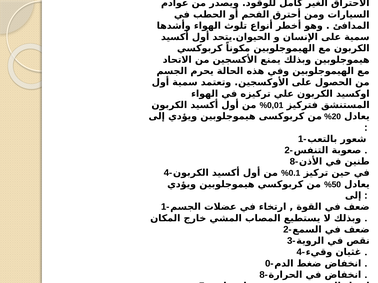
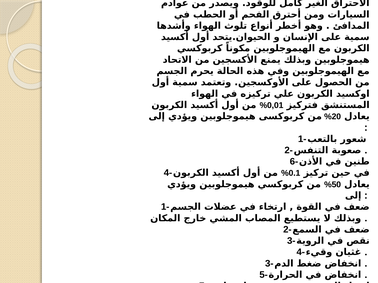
8-: 8- -> 6- (294, 162)
0-: 0- -> 3- (269, 264)
8-: 8- -> 5- (264, 275)
